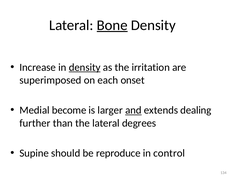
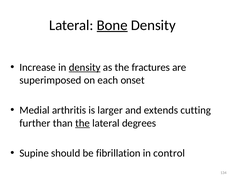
irritation: irritation -> fractures (151, 67)
become: become -> arthritis (69, 110)
and underline: present -> none (133, 110)
dealing: dealing -> cutting (196, 110)
the underline: none -> present (82, 123)
reproduce: reproduce -> fibrillation (118, 153)
